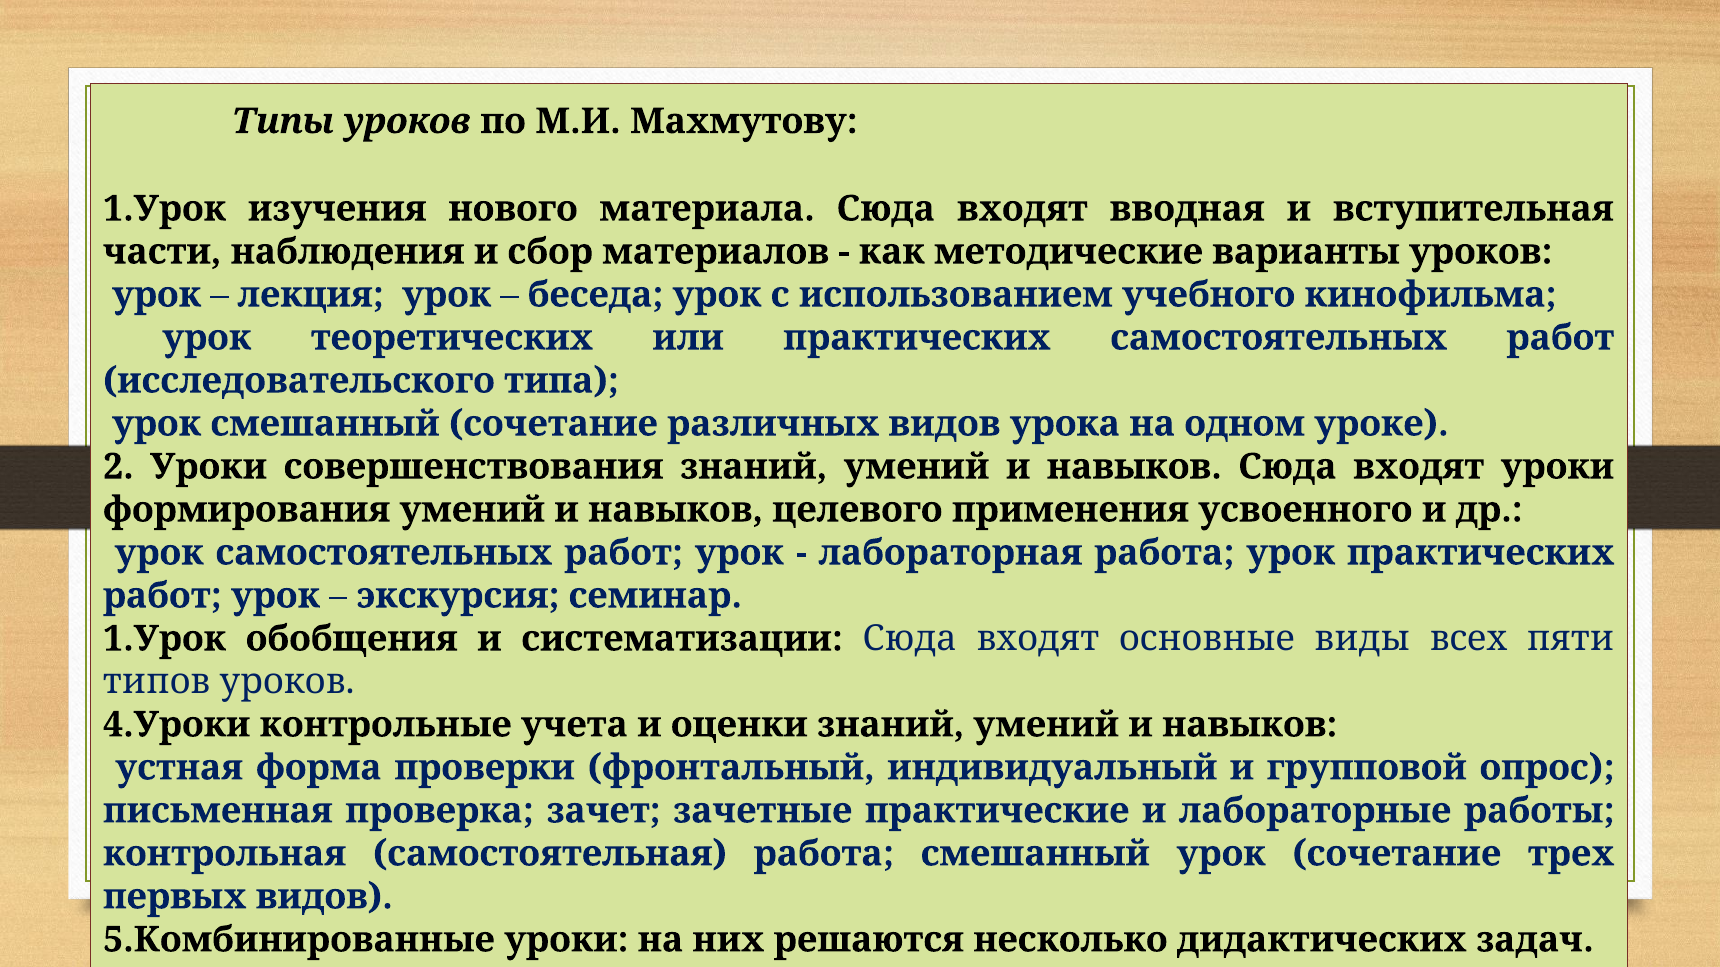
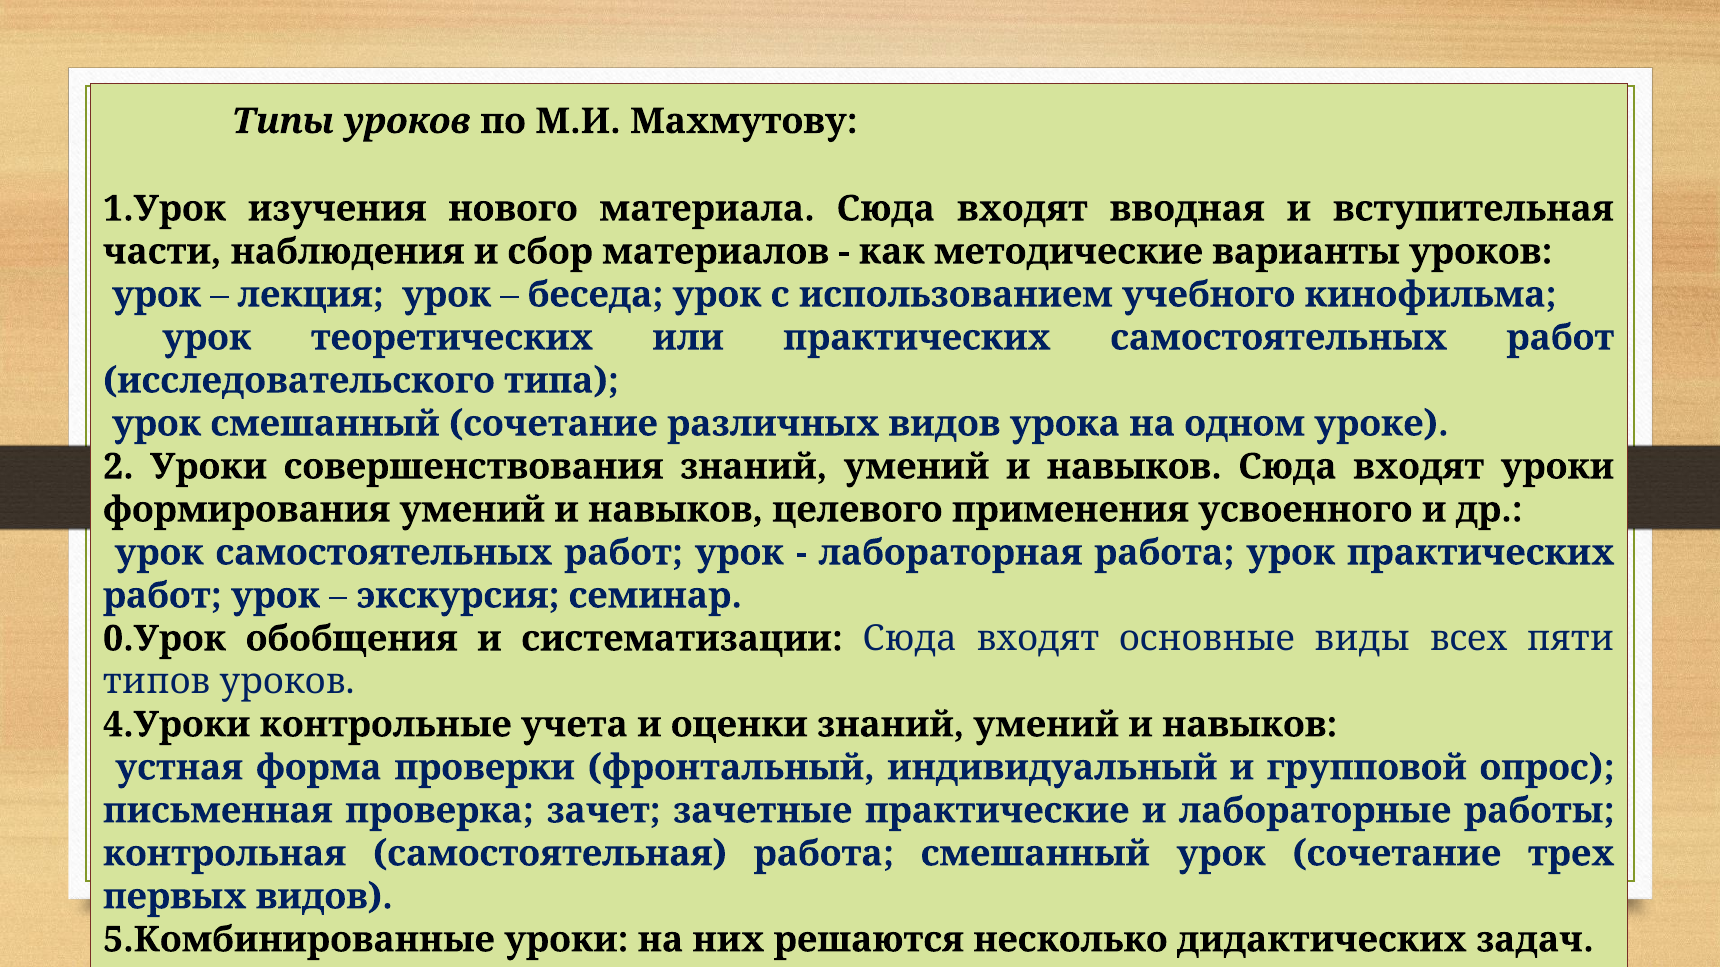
1.Урок: 1.Урок -> 0.Урок (164, 639)
